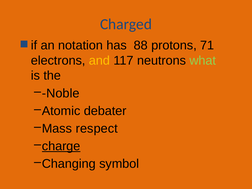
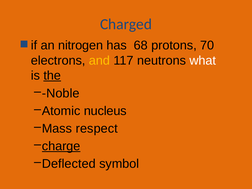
notation: notation -> nitrogen (81, 45)
88: 88 -> 68 (141, 45)
71: 71 -> 70 (207, 45)
what colour: light green -> white (203, 61)
the underline: none -> present (52, 76)
debater: debater -> nucleus (105, 111)
Changing: Changing -> Deflected (69, 164)
